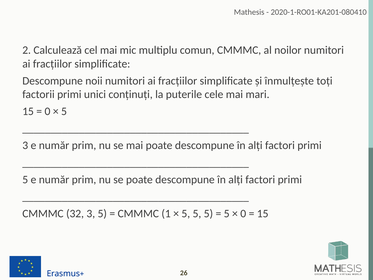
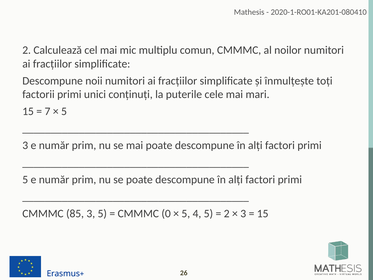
0: 0 -> 7 (47, 111)
32: 32 -> 85 (75, 213)
1: 1 -> 0 (166, 213)
5: 5 -> 4 (197, 213)
5: 5 -> 2 (227, 213)
0: 0 -> 3 (243, 213)
